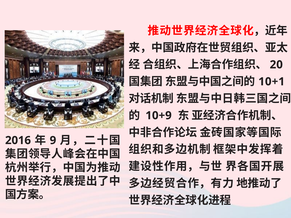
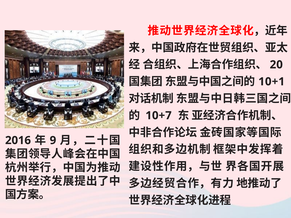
10+9: 10+9 -> 10+7 (159, 116)
